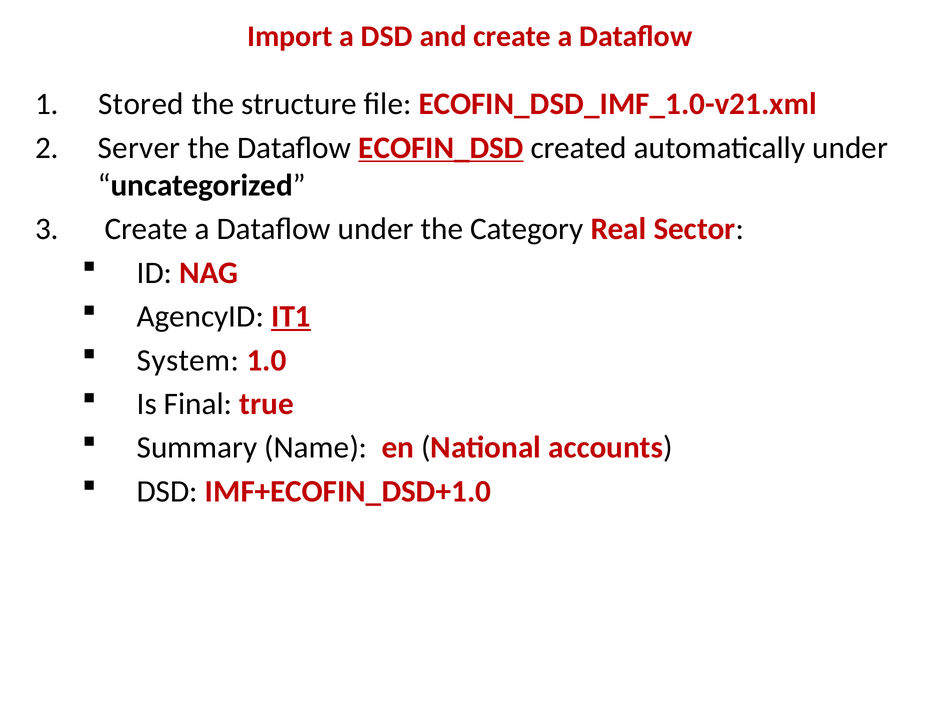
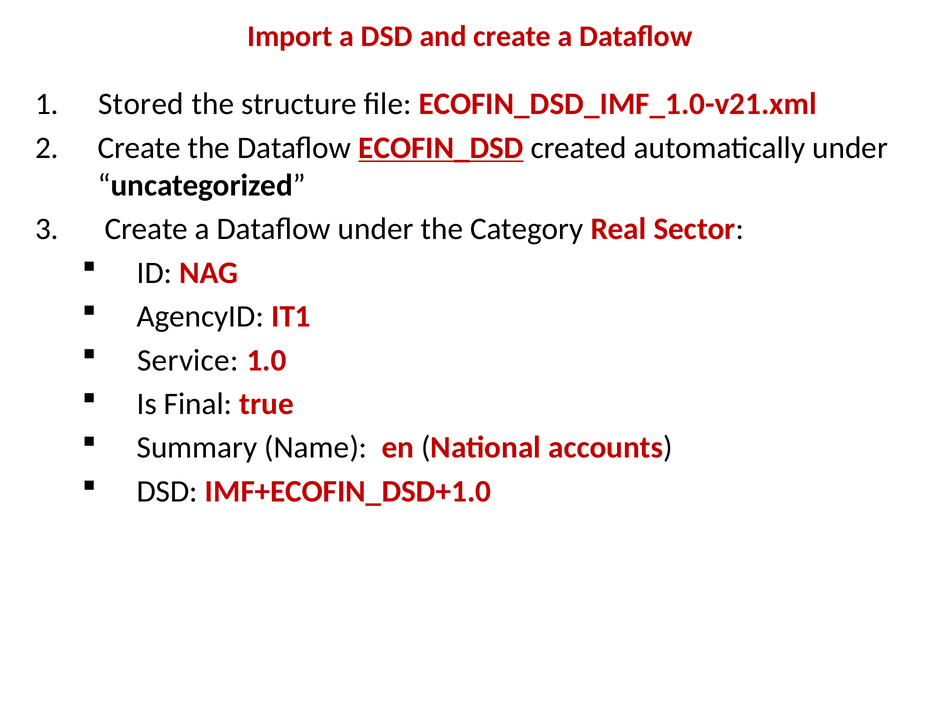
Server: Server -> Create (139, 148)
IT1 underline: present -> none (291, 317)
System: System -> Service (188, 360)
